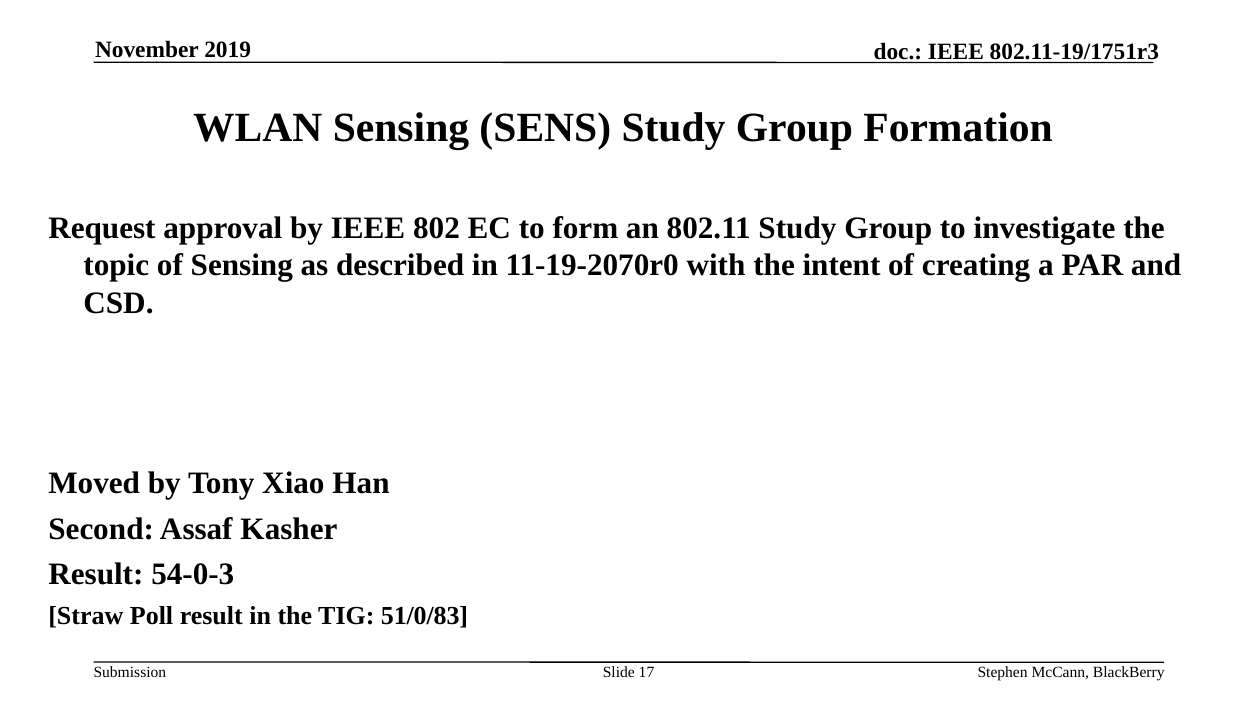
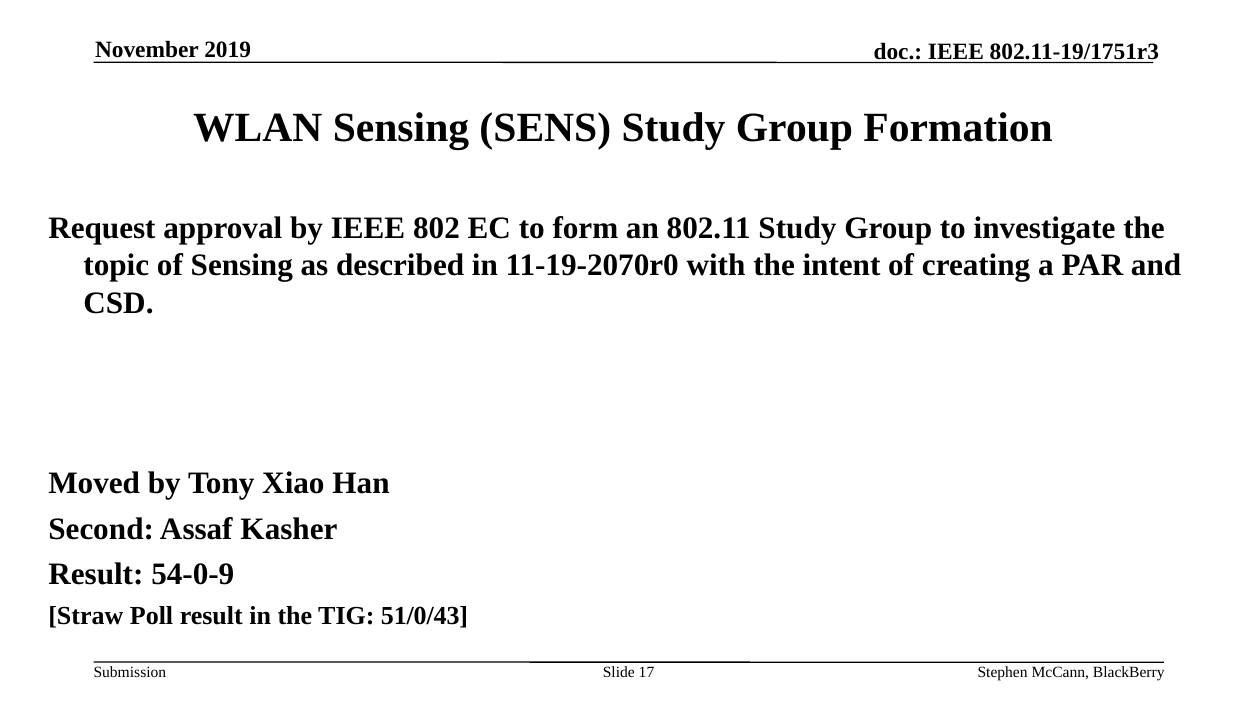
54-0-3: 54-0-3 -> 54-0-9 (193, 574)
51/0/83: 51/0/83 -> 51/0/43 (424, 616)
